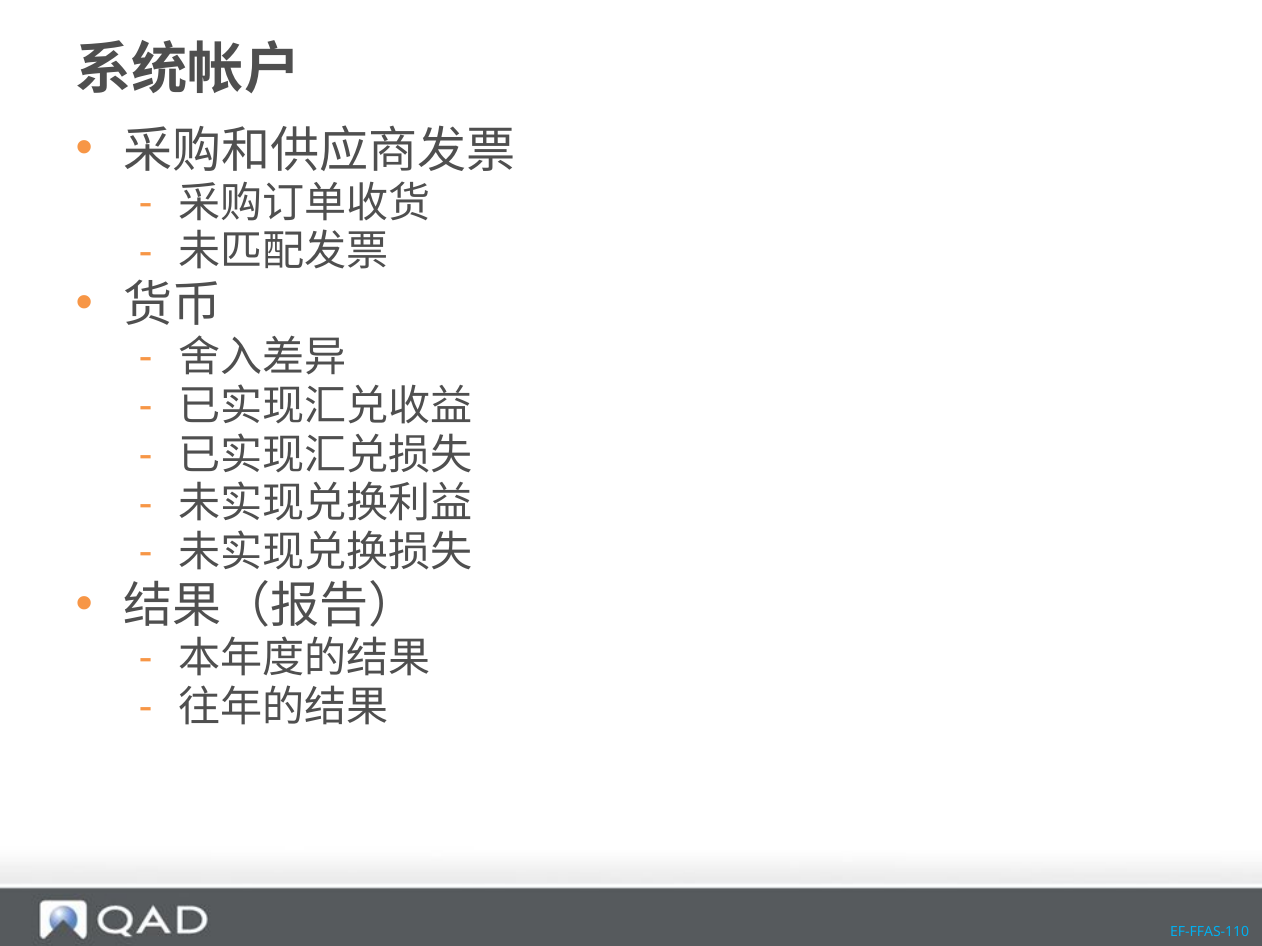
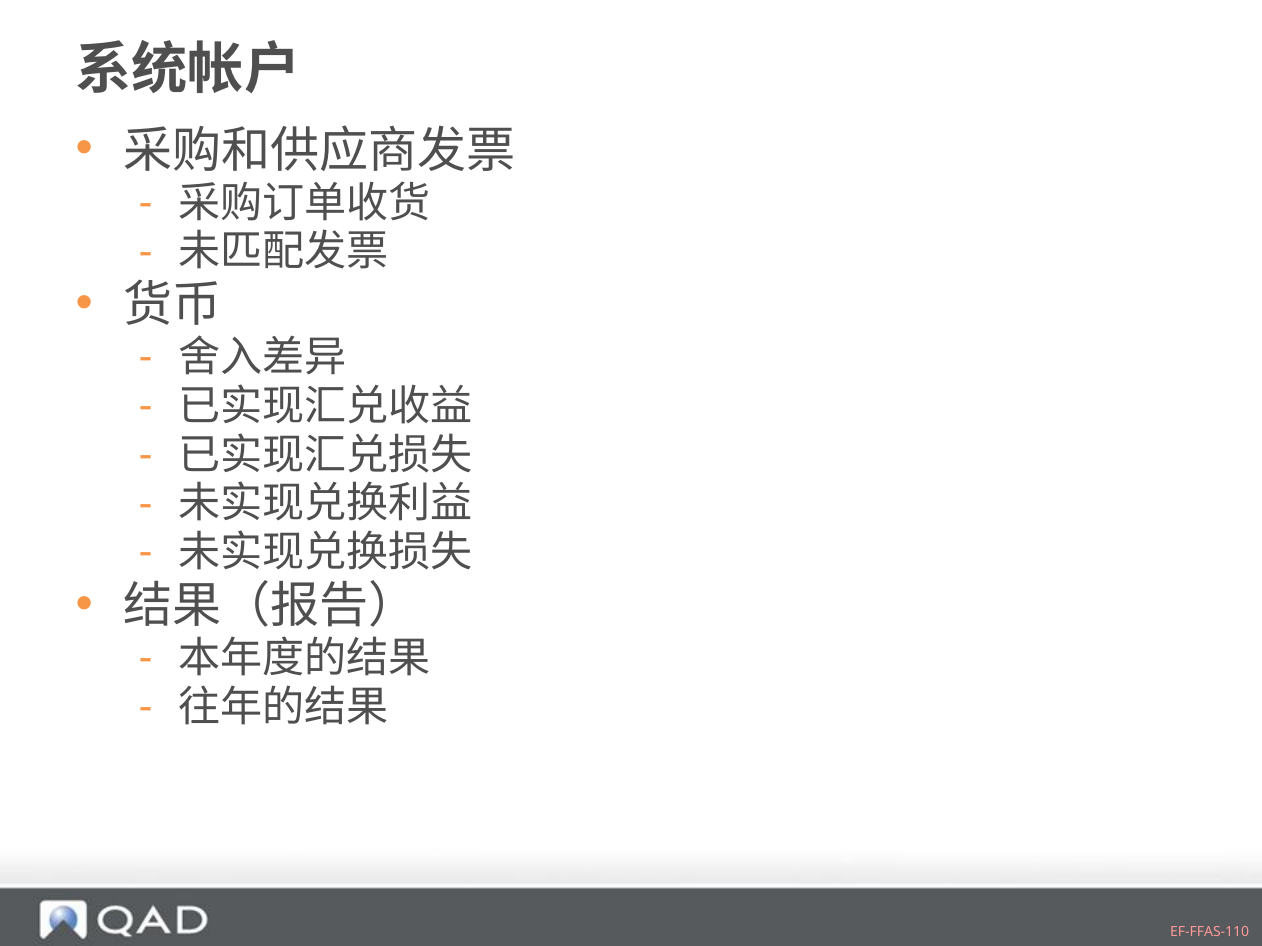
EF-FFAS-110 colour: light blue -> pink (1210, 933)
